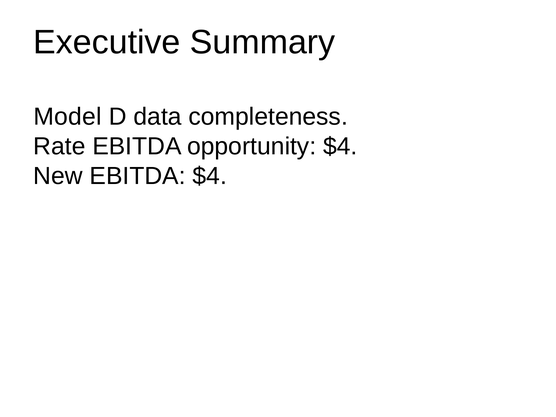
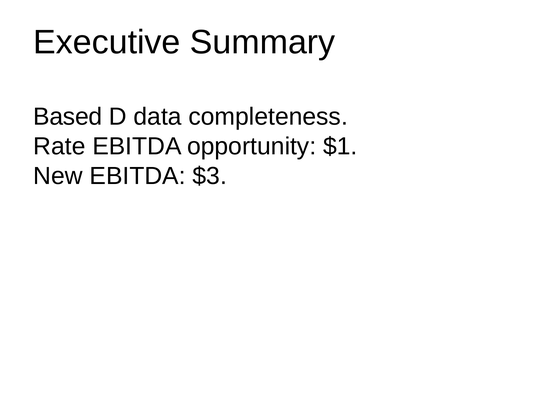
Model: Model -> Based (68, 117)
opportunity $4: $4 -> $1 (340, 146)
EBITDA $4: $4 -> $3 (210, 176)
